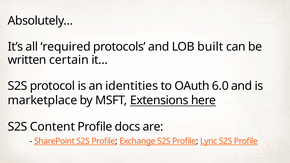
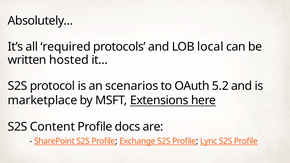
built: built -> local (210, 47)
certain: certain -> hosted (69, 60)
identities: identities -> scenarios (132, 86)
6.0: 6.0 -> 5.2 (220, 86)
